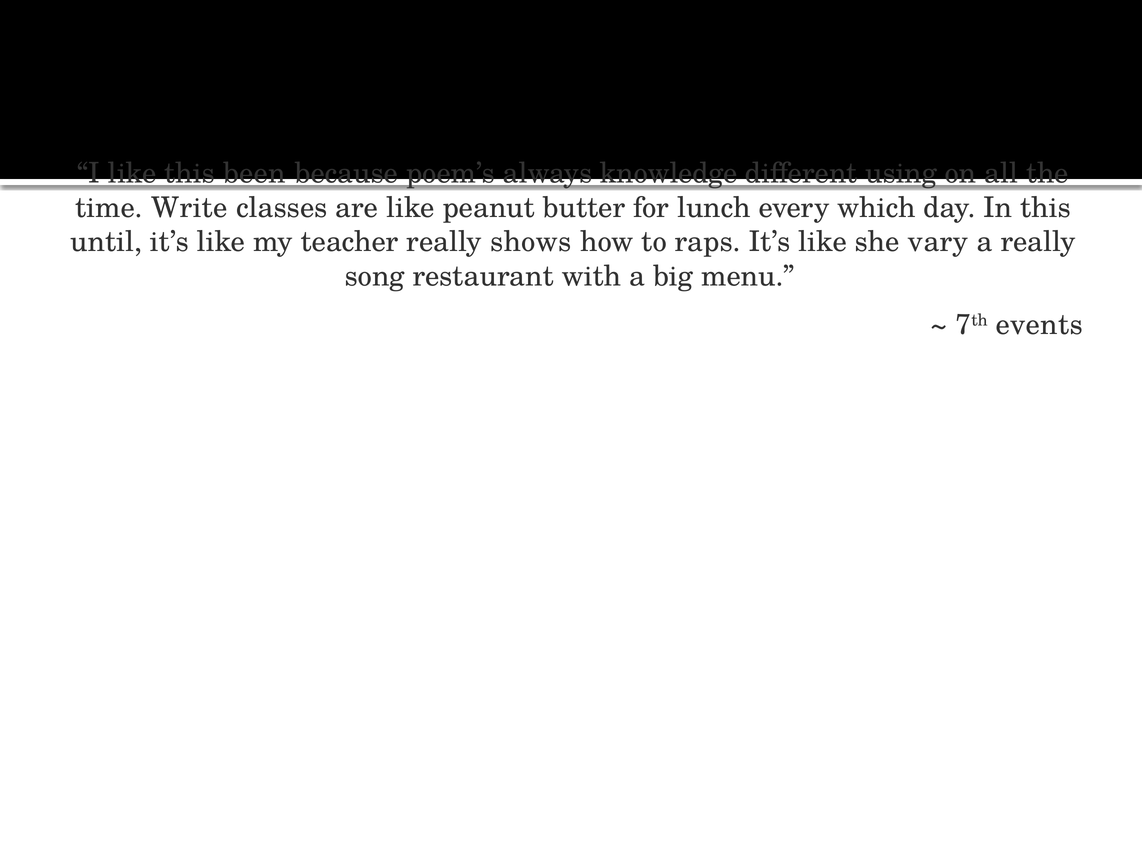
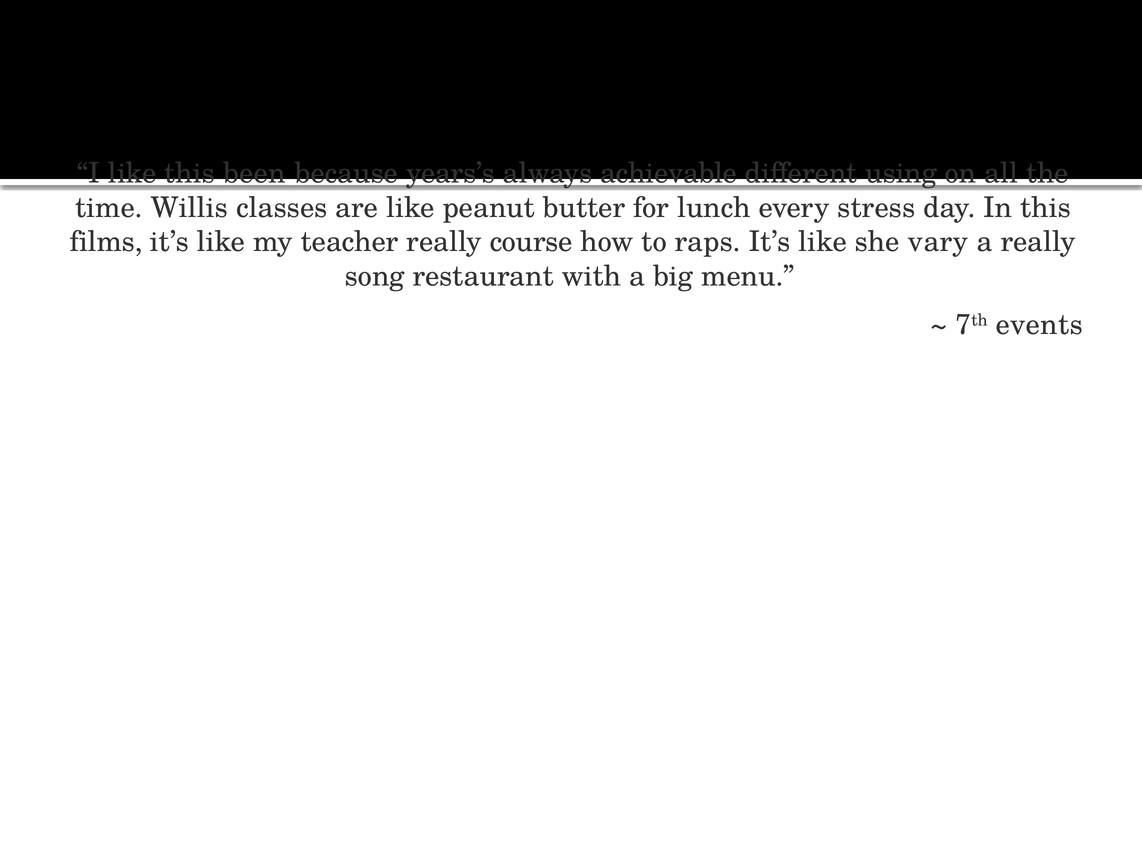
poem’s: poem’s -> years’s (451, 174)
knowledge: knowledge -> achievable (669, 174)
Write: Write -> Willis (189, 208)
which: which -> stress (876, 208)
until: until -> films (106, 242)
shows: shows -> course (531, 242)
